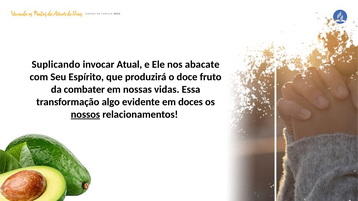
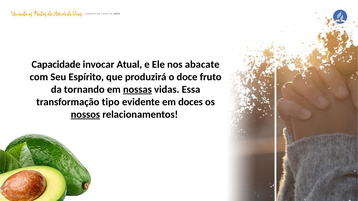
Suplicando: Suplicando -> Capacidade (56, 64)
combater: combater -> tornando (84, 90)
nossas underline: none -> present (137, 90)
algo: algo -> tipo (111, 102)
